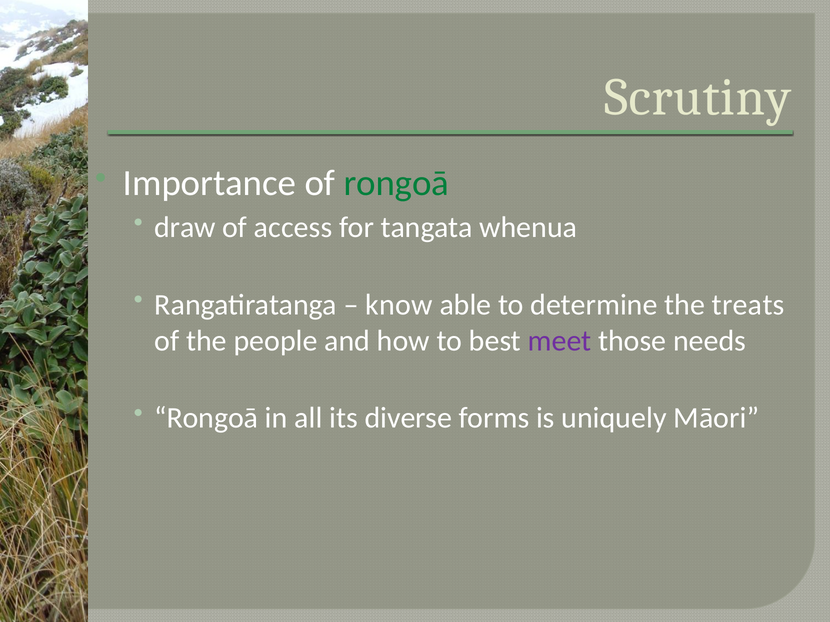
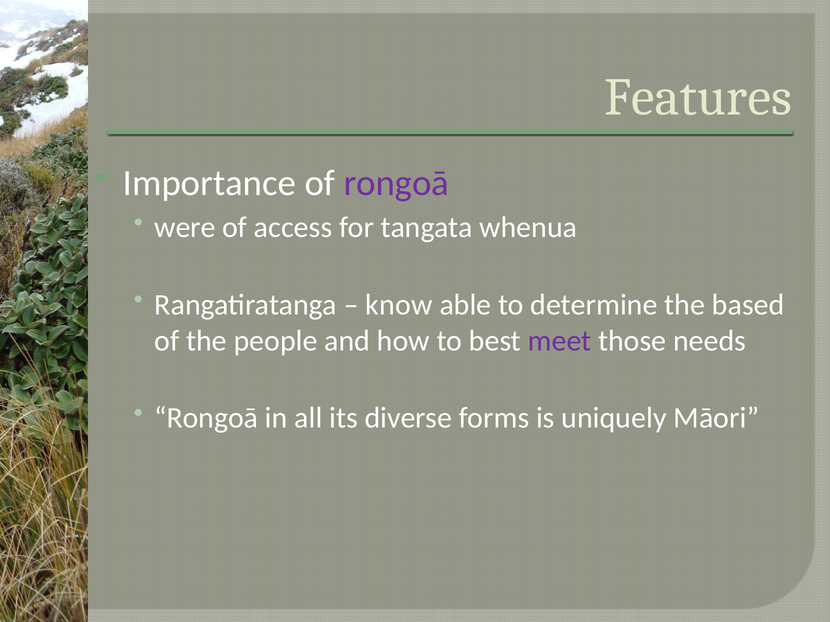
Scrutiny: Scrutiny -> Features (698, 97)
rongoā colour: green -> purple (396, 183)
draw: draw -> were (185, 228)
treats: treats -> based (748, 305)
